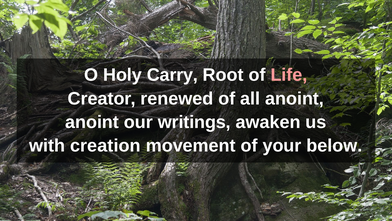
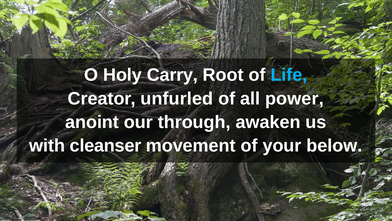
Life colour: pink -> light blue (289, 75)
renewed: renewed -> unfurled (177, 98)
all anoint: anoint -> power (294, 98)
writings: writings -> through (194, 122)
creation: creation -> cleanser (106, 145)
